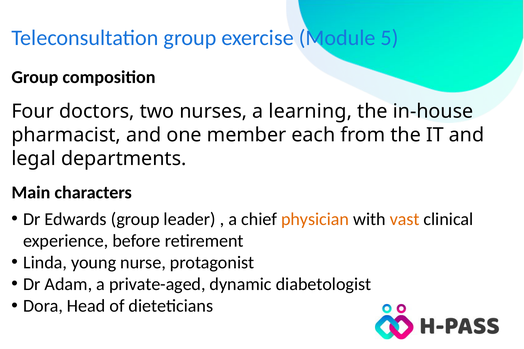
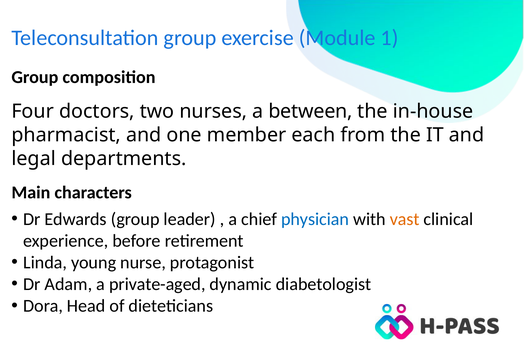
5: 5 -> 1 (390, 38)
learning: learning -> between (310, 111)
physician colour: orange -> blue (315, 219)
